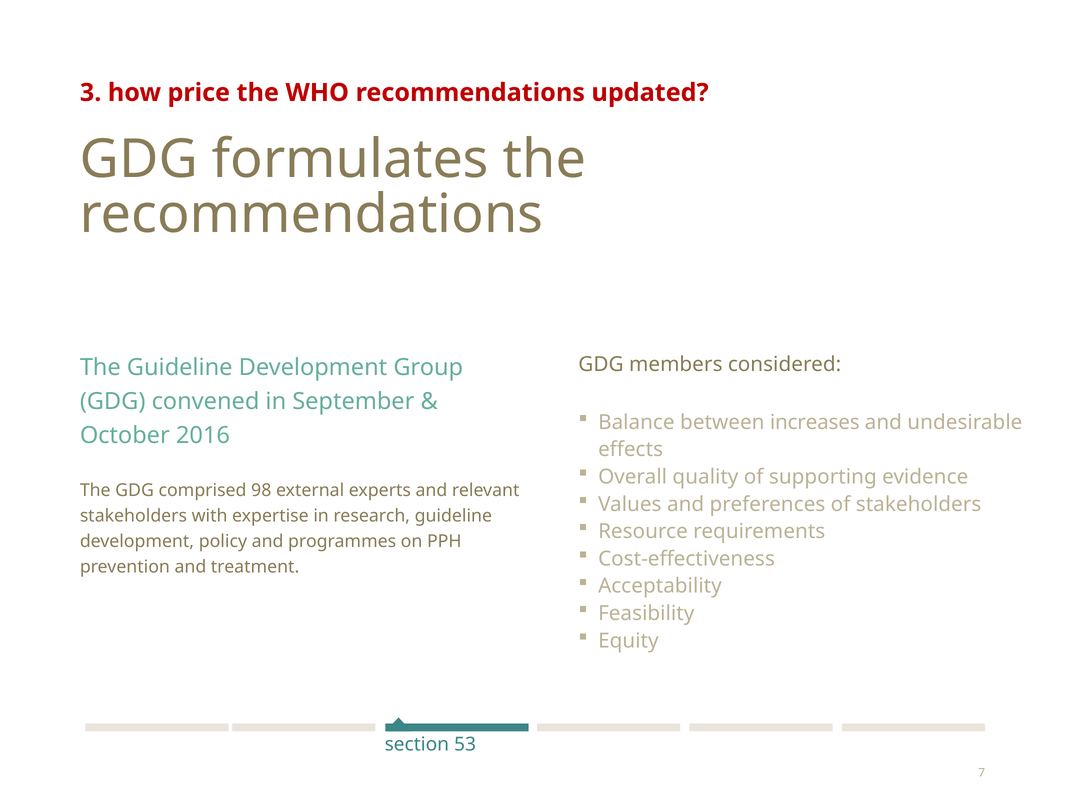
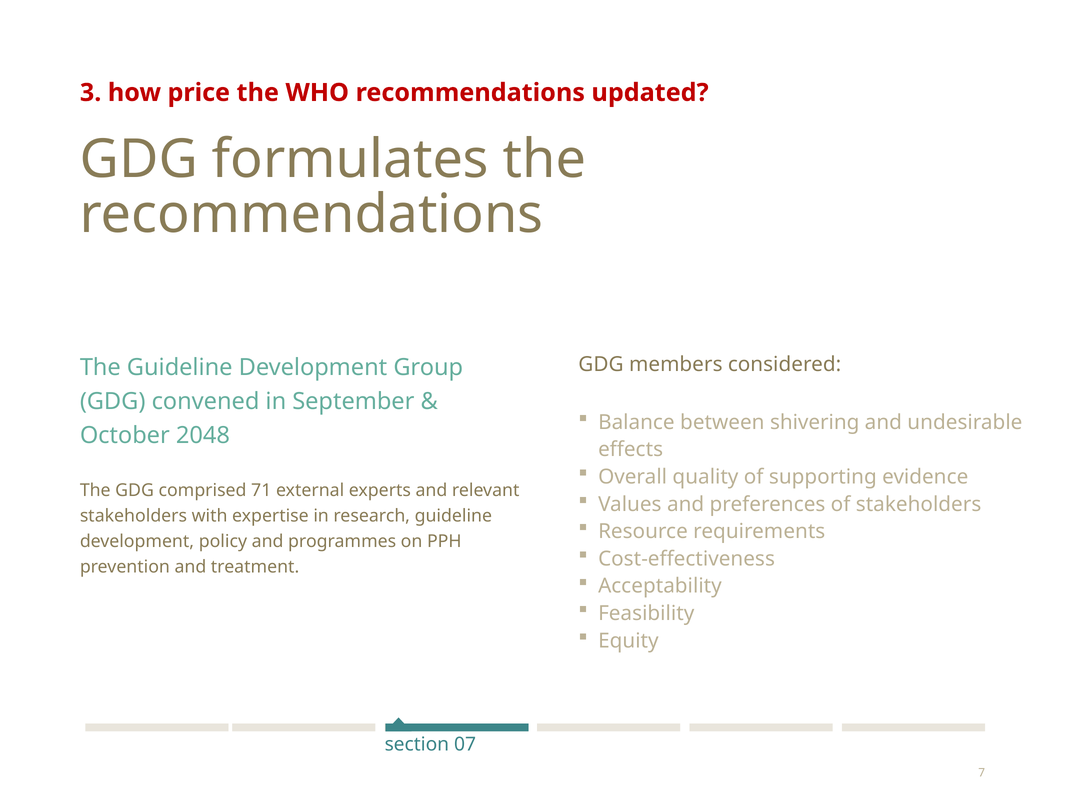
increases: increases -> shivering (815, 423)
2016: 2016 -> 2048 (203, 436)
98: 98 -> 71 (261, 491)
53: 53 -> 07 (465, 745)
